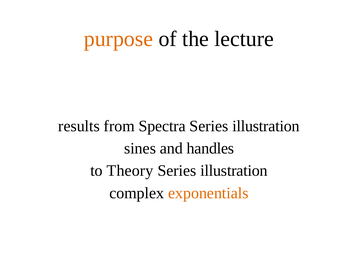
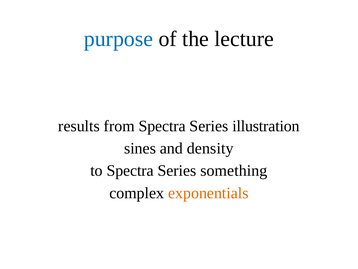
purpose colour: orange -> blue (118, 39)
handles: handles -> density (210, 148)
to Theory: Theory -> Spectra (130, 170)
illustration: illustration -> something (234, 170)
